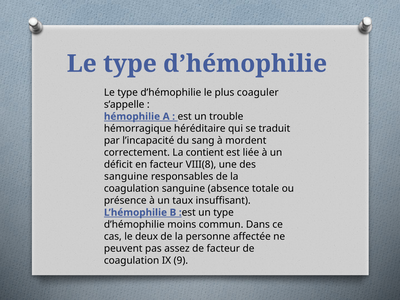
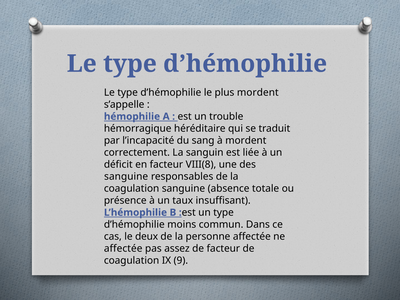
plus coaguler: coaguler -> mordent (258, 93)
contient: contient -> sanguin (205, 153)
peuvent: peuvent -> affectée (123, 249)
